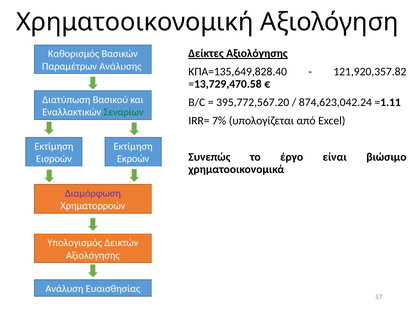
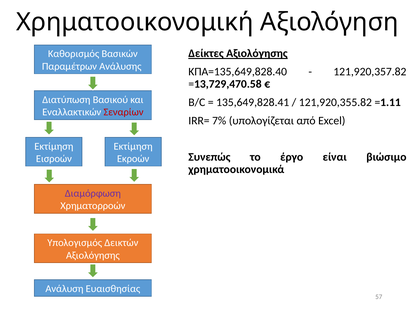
395,772,567.20: 395,772,567.20 -> 135,649,828.41 (253, 102)
874,623,042.24: 874,623,042.24 -> 121,920,355.82 (335, 102)
Σεναρίων colour: green -> red (123, 112)
